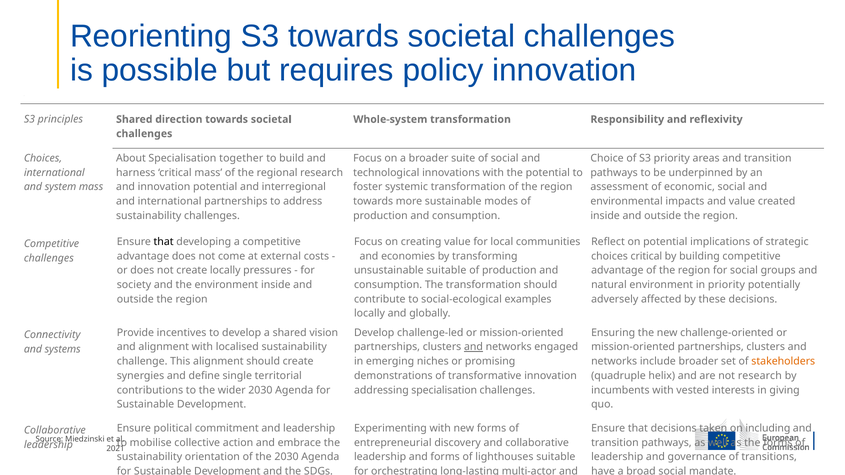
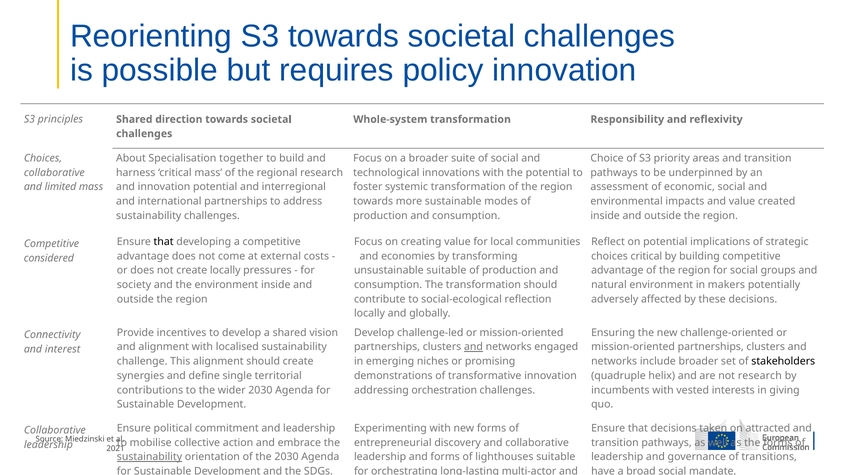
international: international -> collaborative (54, 173)
system: system -> limited (61, 187)
challenges: challenges -> considered (49, 258)
in priority: priority -> makers (726, 285)
examples: examples -> reflection (528, 299)
systems: systems -> interest (63, 349)
stakeholders colour: orange -> black (783, 362)
addressing specialisation: specialisation -> orchestration (444, 390)
including: including -> attracted (768, 428)
sustainability underline: none -> present (150, 457)
